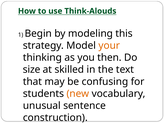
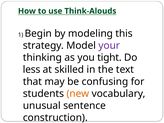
your colour: orange -> purple (109, 46)
then: then -> tight (109, 58)
size: size -> less (32, 70)
